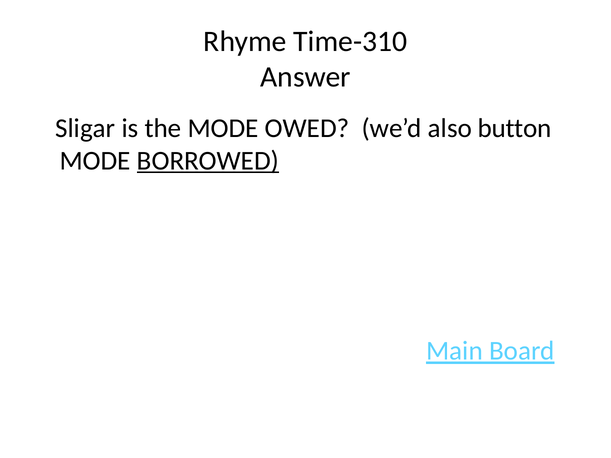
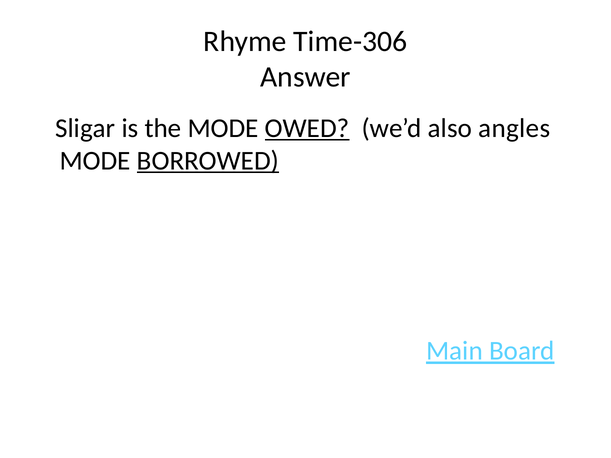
Time-310: Time-310 -> Time-306 (350, 41)
OWED underline: none -> present (307, 128)
button: button -> angles (514, 128)
